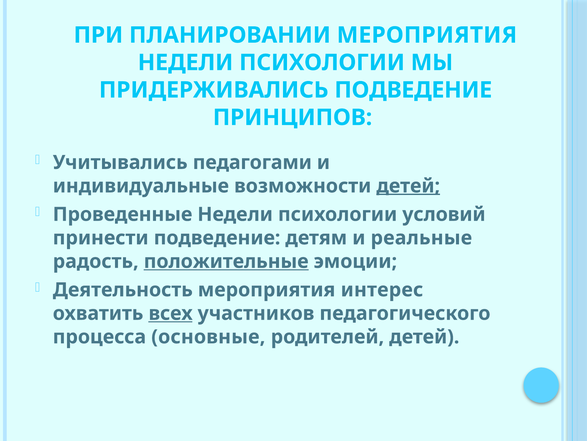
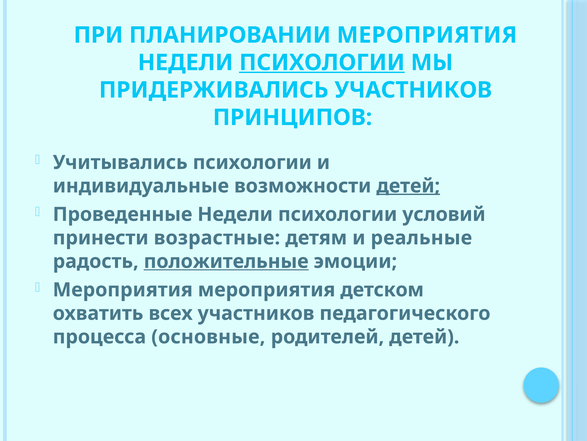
ПСИХОЛОГИИ underline: none -> present (322, 62)
ПРИДЕРЖИВАЛИСЬ ПОДВЕДЕНИЕ: ПОДВЕДЕНИЕ -> УЧАСТНИКОВ (413, 90)
Учитывались педагогами: педагогами -> психологии (252, 162)
принести подведение: подведение -> возрастные (217, 238)
Деятельность: Деятельность -> Мероприятия (123, 289)
интерес: интерес -> детском (382, 289)
всех underline: present -> none (171, 313)
